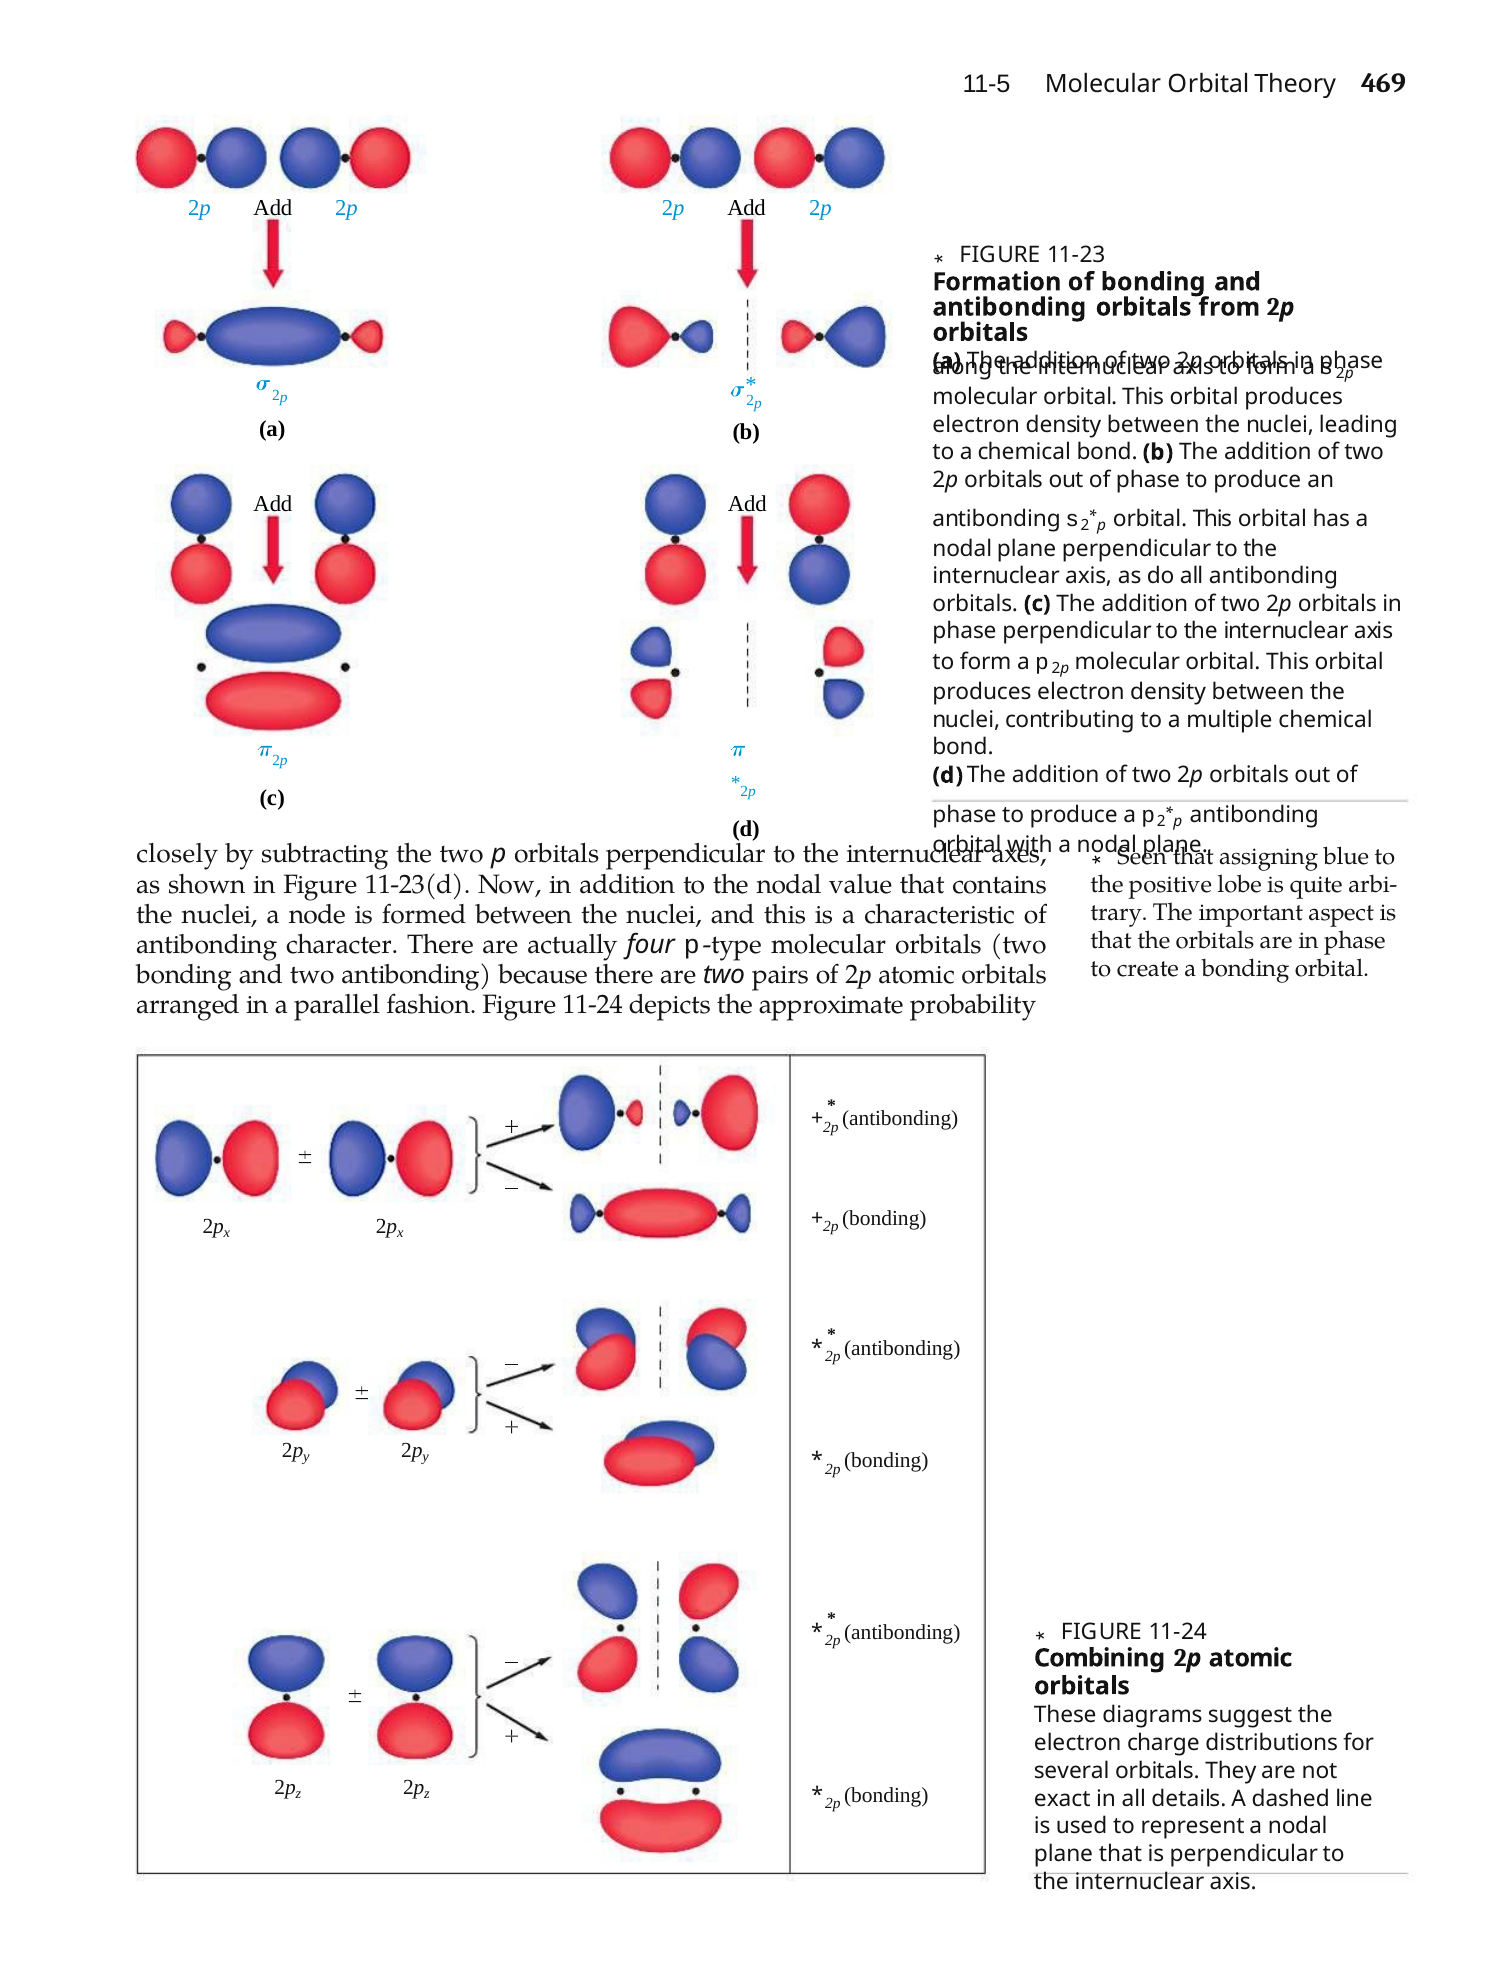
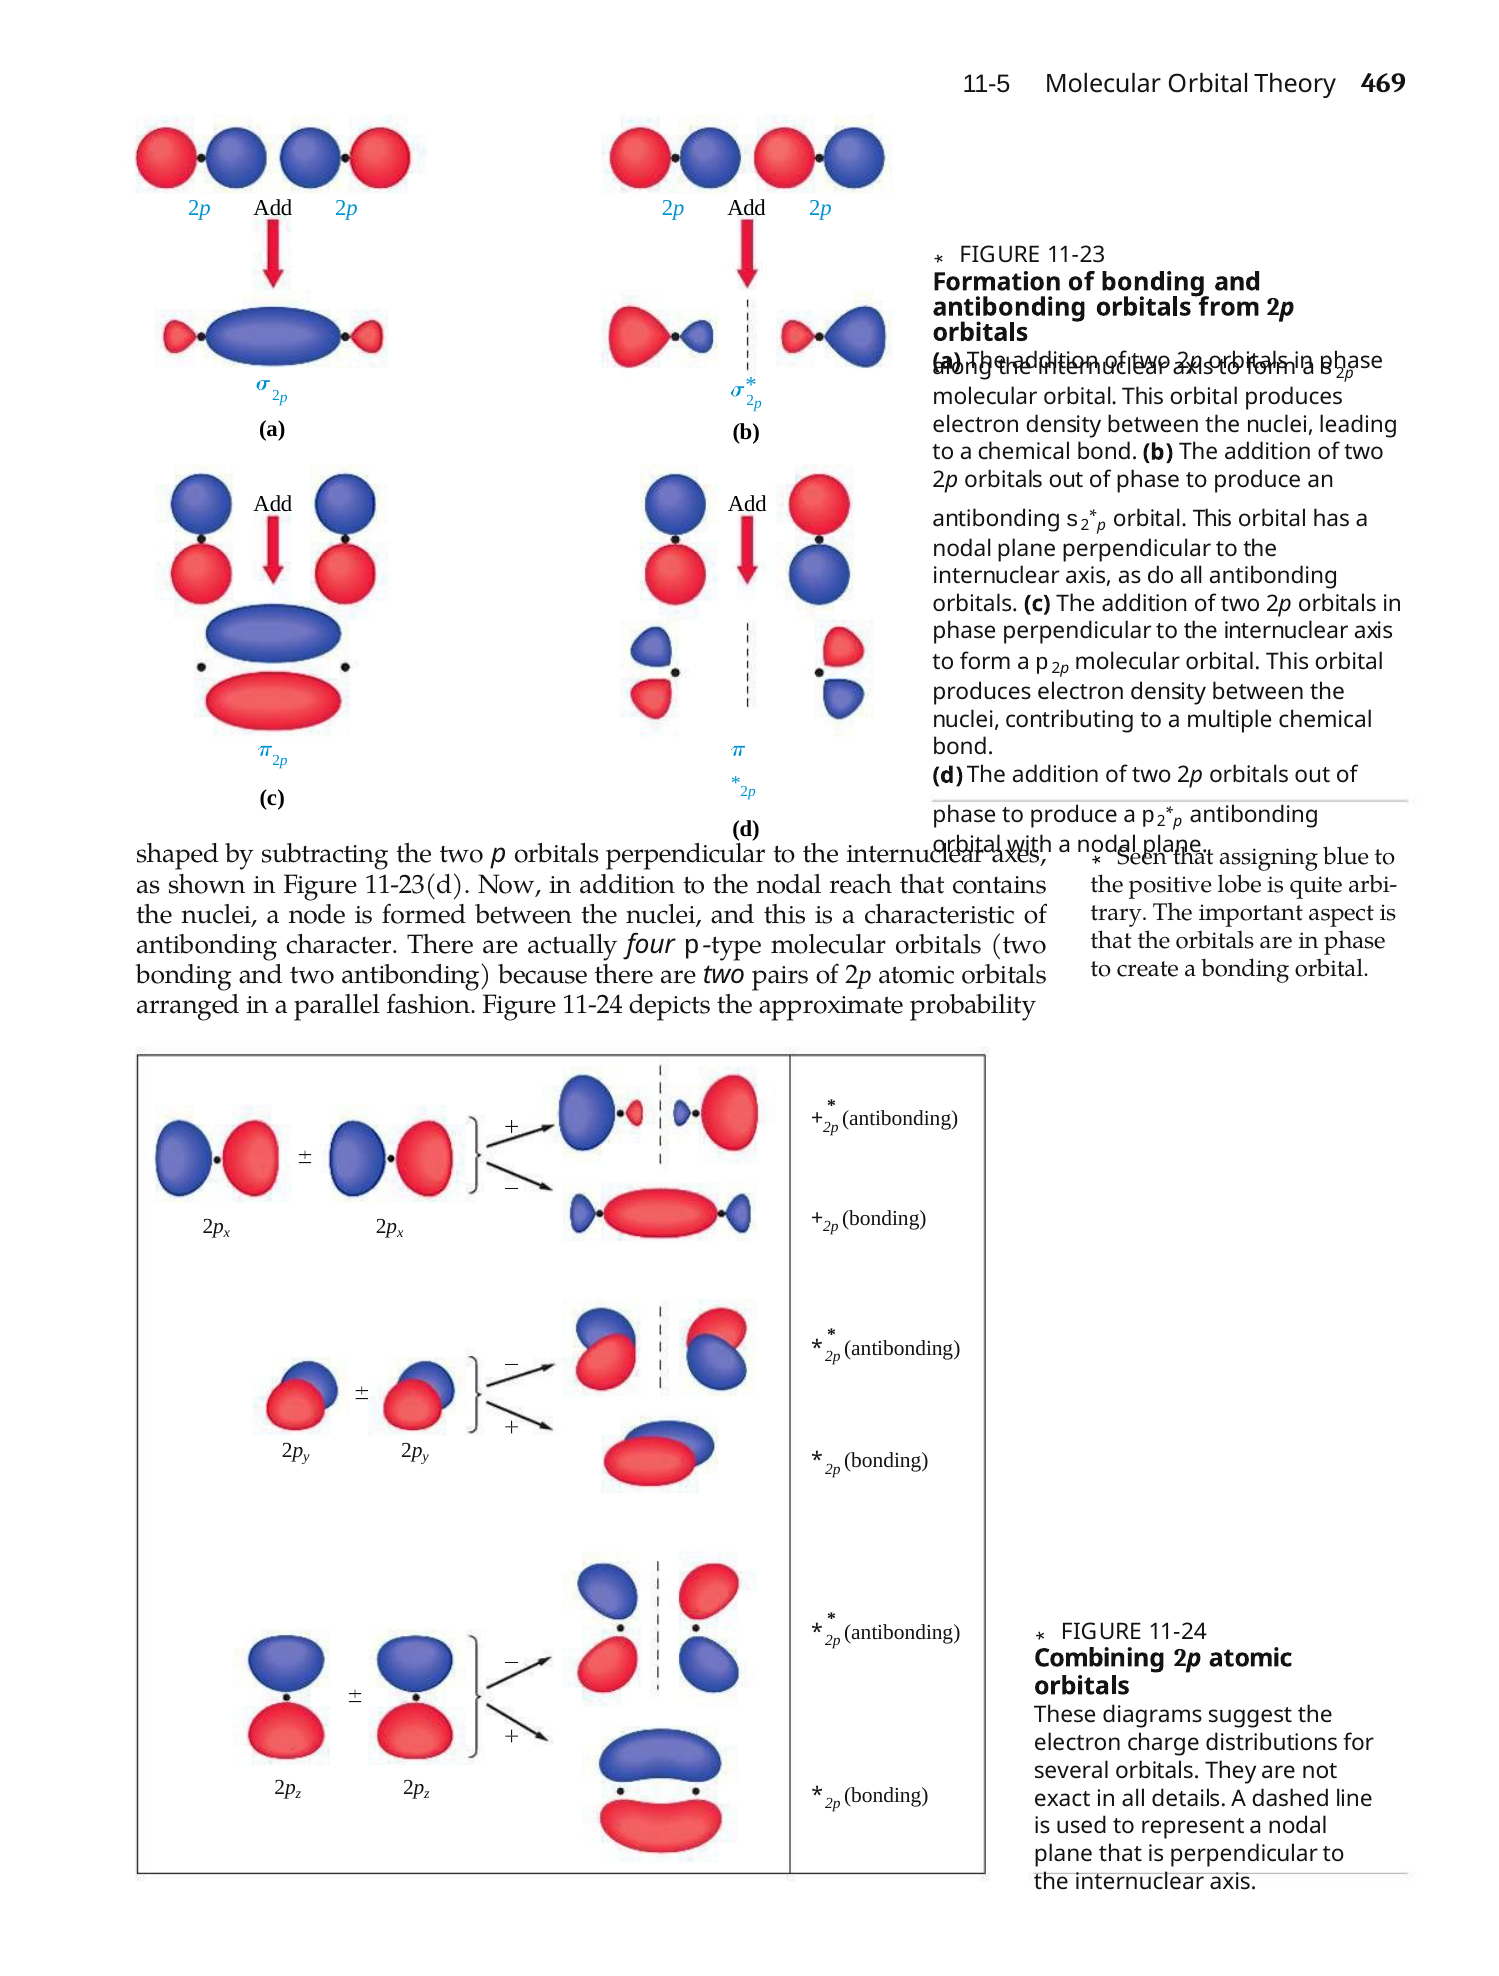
closely: closely -> shaped (178, 854)
value: value -> reach (861, 884)
